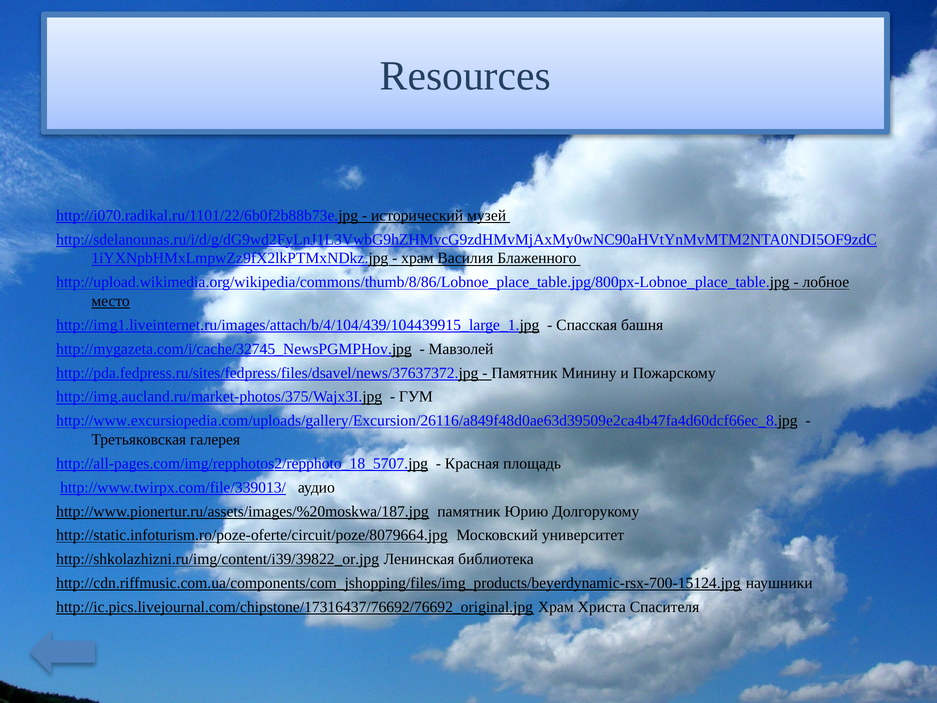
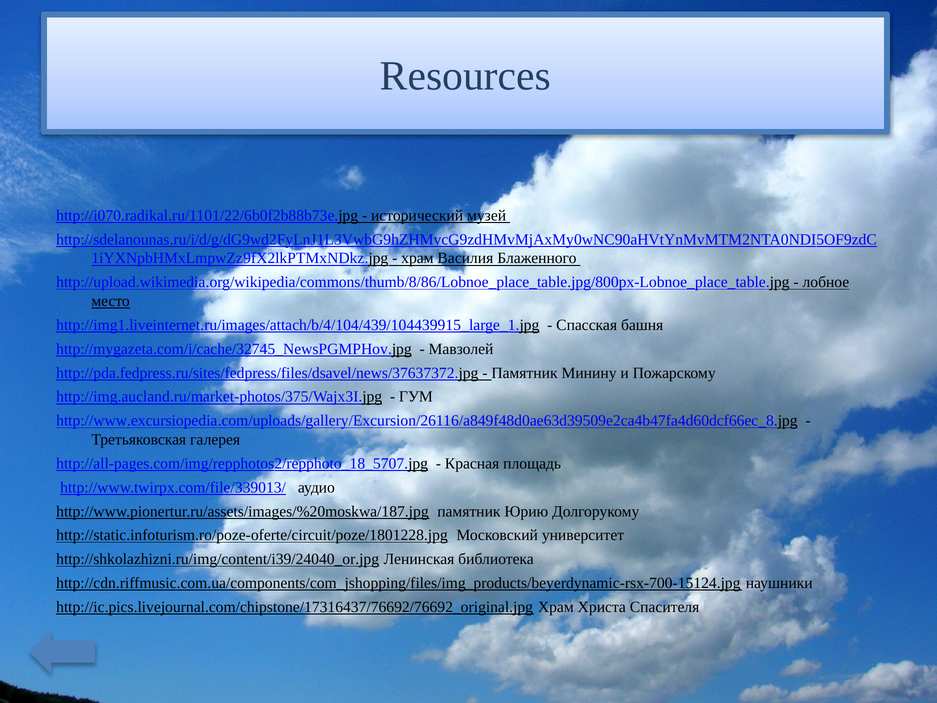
http://static.infoturism.ro/poze-oferte/circuit/poze/8079664.jpg: http://static.infoturism.ro/poze-oferte/circuit/poze/8079664.jpg -> http://static.infoturism.ro/poze-oferte/circuit/poze/1801228.jpg (252, 535)
http://shkolazhizni.ru/img/content/i39/39822_or.jpg: http://shkolazhizni.ru/img/content/i39/39822_or.jpg -> http://shkolazhizni.ru/img/content/i39/24040_or.jpg (218, 559)
